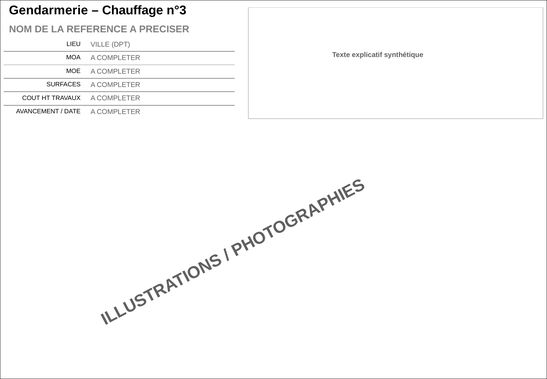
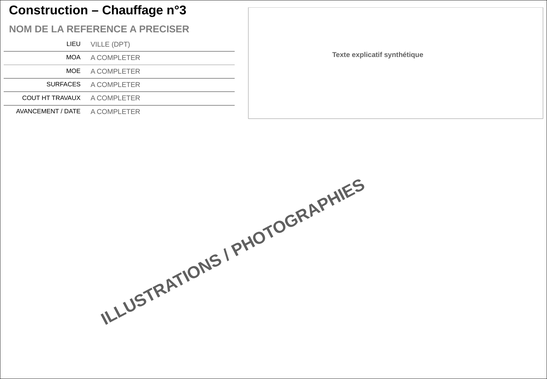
Gendarmerie: Gendarmerie -> Construction (48, 10)
